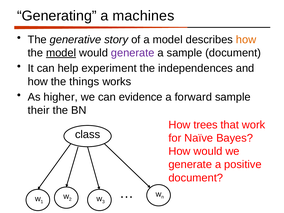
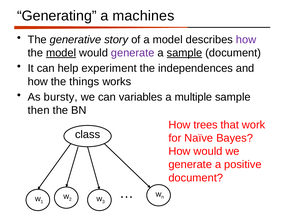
how colour: orange -> purple (246, 40)
sample underline: none -> present (184, 53)
higher: higher -> bursty (61, 97)
evidence: evidence -> variables (141, 97)
forward: forward -> multiple (193, 97)
their: their -> then (39, 110)
